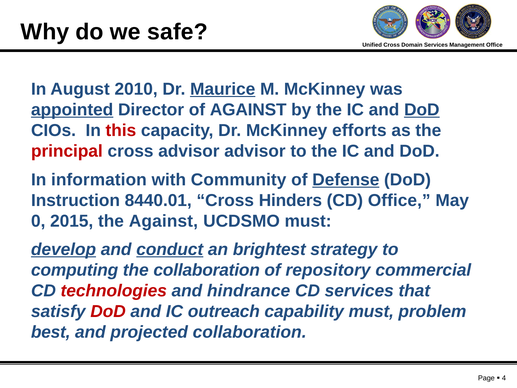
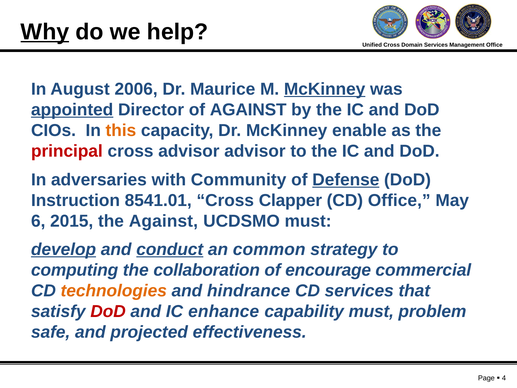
Why underline: none -> present (45, 32)
safe: safe -> help (178, 32)
2010: 2010 -> 2006 (136, 89)
Maurice underline: present -> none (223, 89)
McKinney underline: none -> present (325, 89)
DoD underline: present -> none (422, 110)
this colour: red -> orange (121, 130)
efforts: efforts -> enable (359, 130)
information: information -> adversaries (99, 180)
8440.01: 8440.01 -> 8541.01 (158, 200)
Hinders: Hinders -> Clapper (290, 200)
0: 0 -> 6 (38, 221)
brightest: brightest -> common (269, 249)
repository: repository -> encourage (328, 270)
technologies colour: red -> orange (114, 291)
outreach: outreach -> enhance (224, 311)
best: best -> safe (51, 332)
projected collaboration: collaboration -> effectiveness (250, 332)
